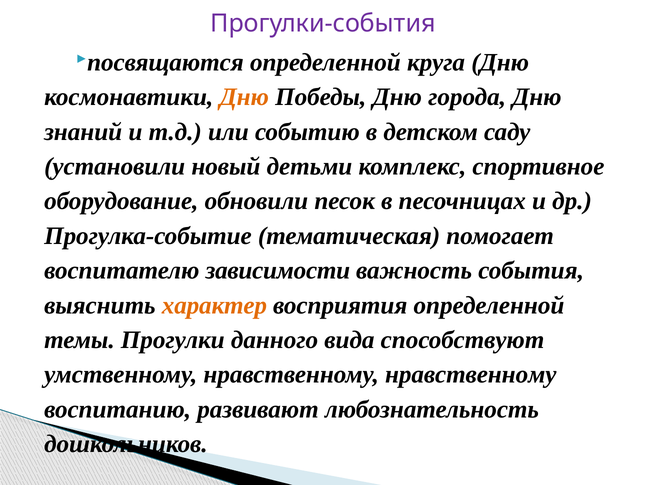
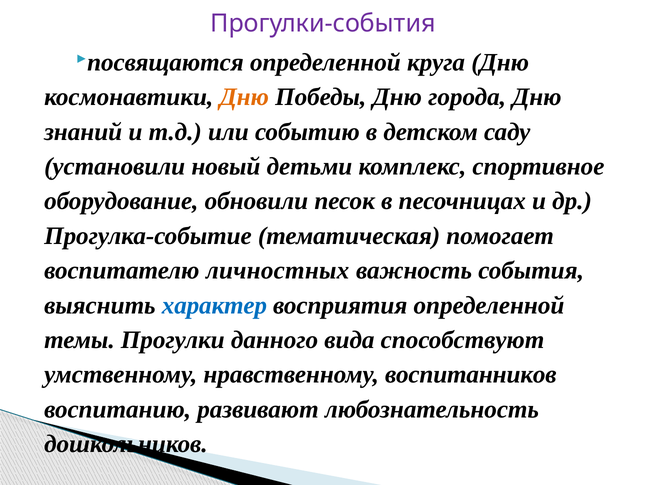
зависимости: зависимости -> личностных (278, 270)
характер colour: orange -> blue (214, 305)
нравственному нравственному: нравственному -> воспитанников (471, 374)
